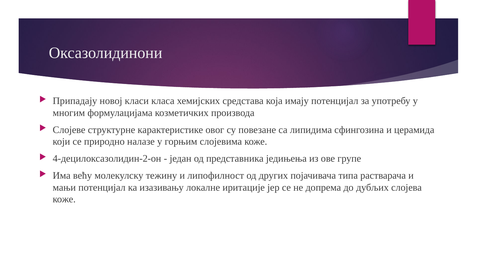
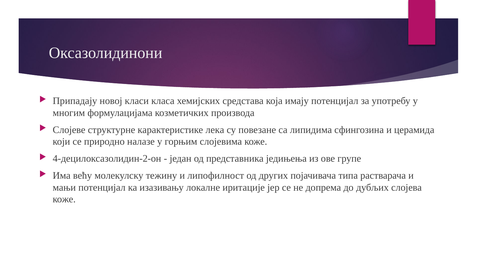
овог: овог -> лека (215, 130)
